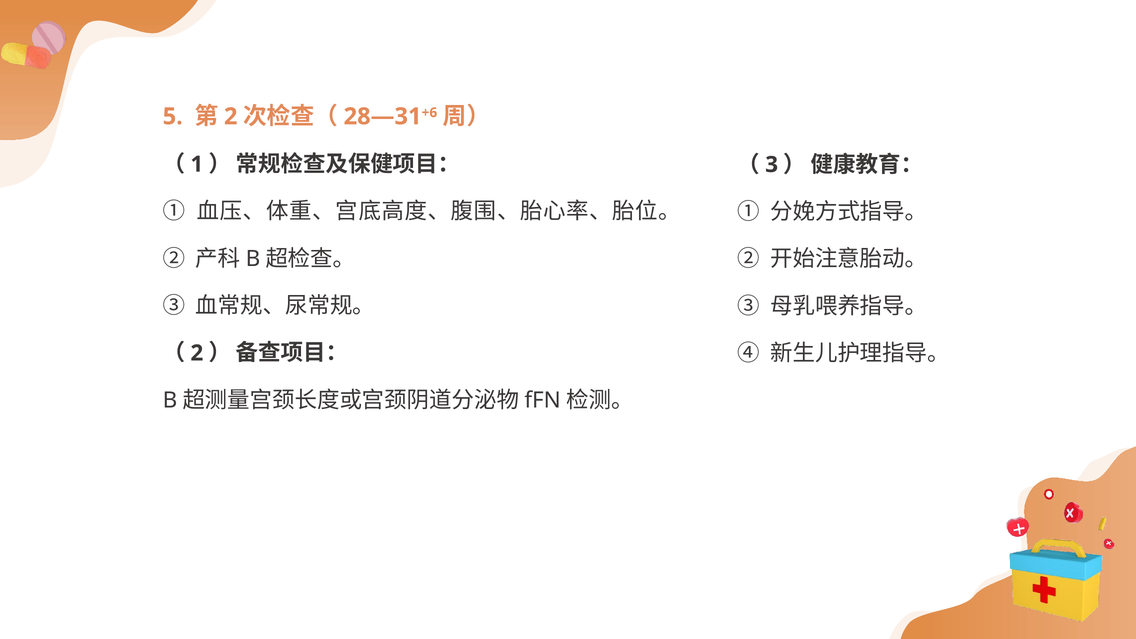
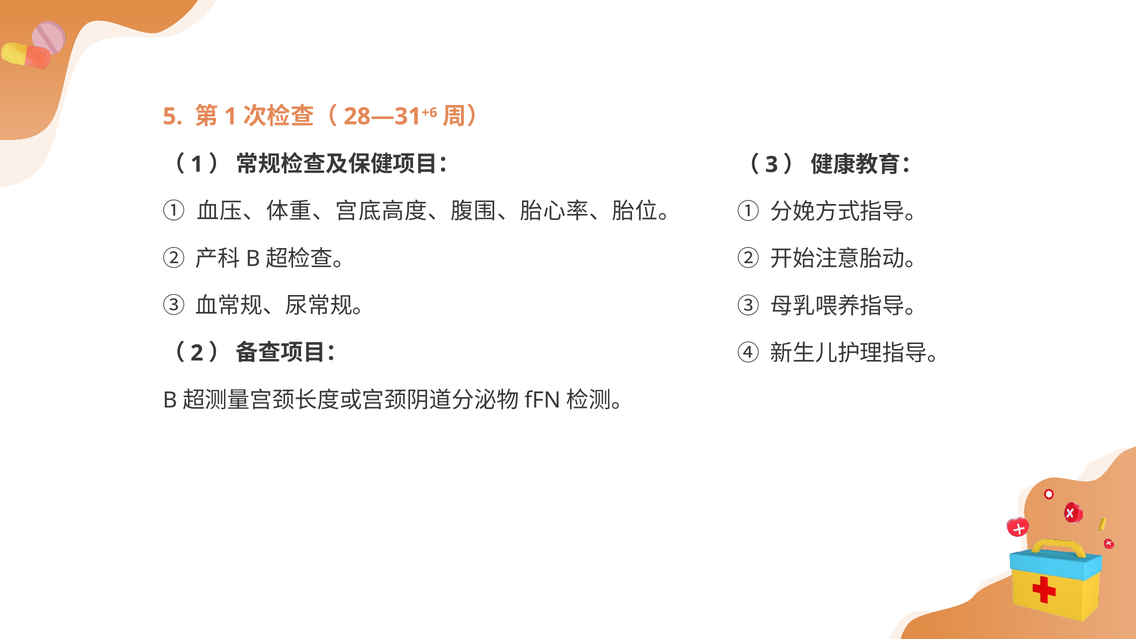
2: 2 -> 1 (231, 116)
